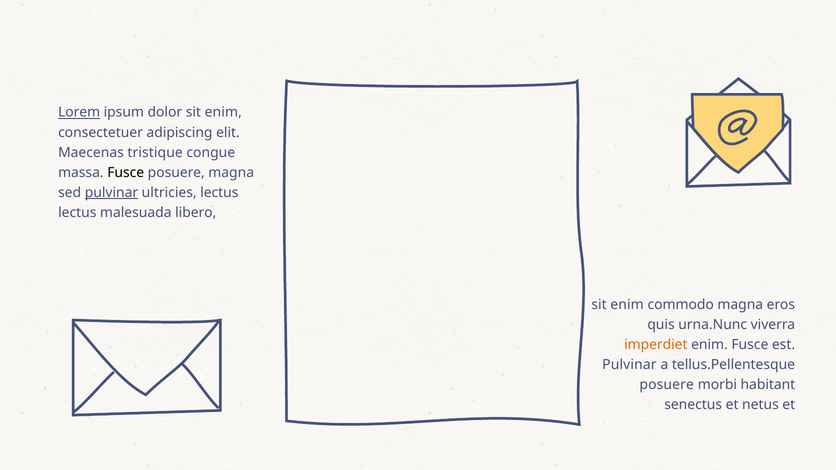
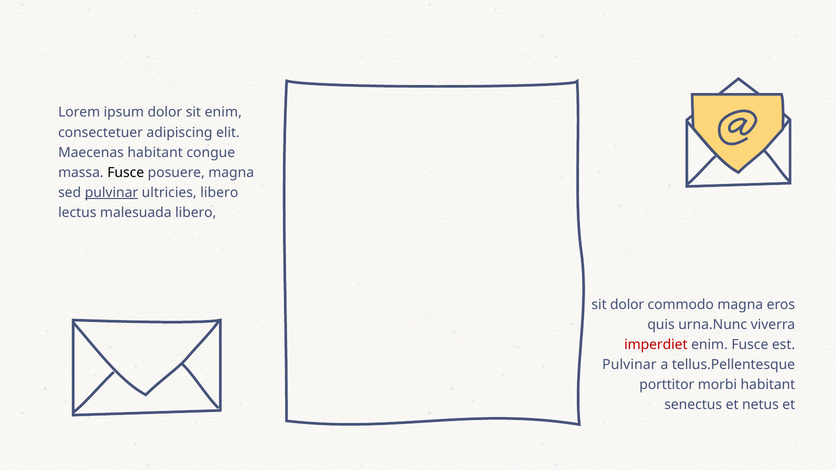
Lorem underline: present -> none (79, 112)
Maecenas tristique: tristique -> habitant (155, 153)
ultricies lectus: lectus -> libero (219, 193)
enim: enim -> dolor (627, 305)
imperdiet colour: orange -> red (656, 345)
posuere: posuere -> porttitor (667, 385)
